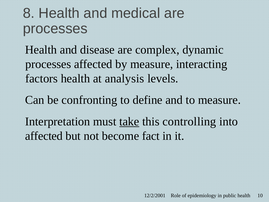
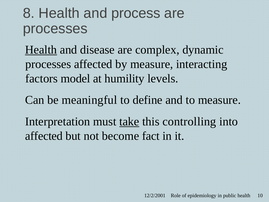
medical: medical -> process (136, 13)
Health underline: none -> present (41, 50)
factors health: health -> model (75, 78)
analysis: analysis -> humility (125, 78)
confronting: confronting -> meaningful (89, 100)
